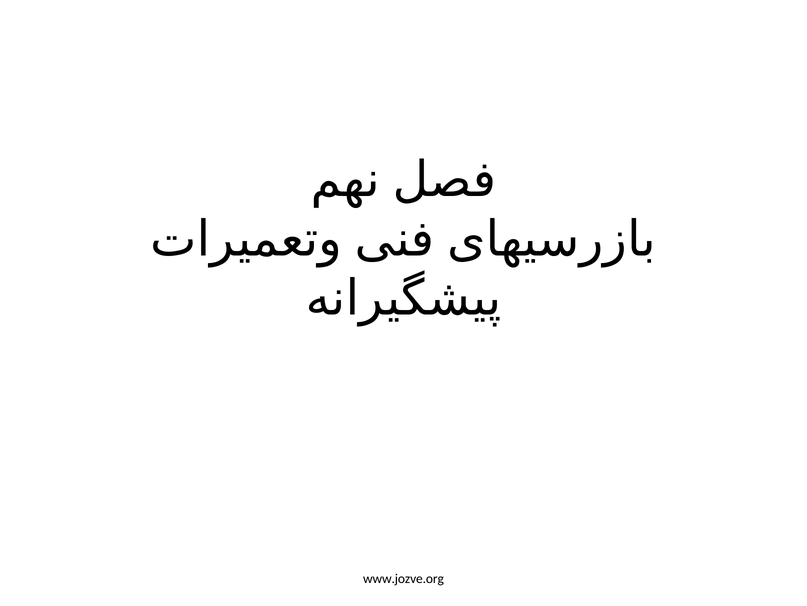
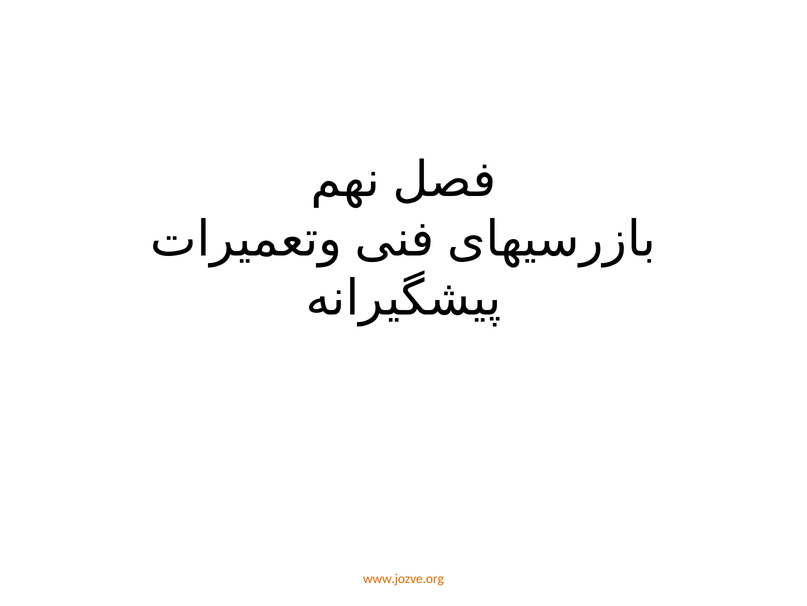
www.jozve.org colour: black -> orange (403, 578)
